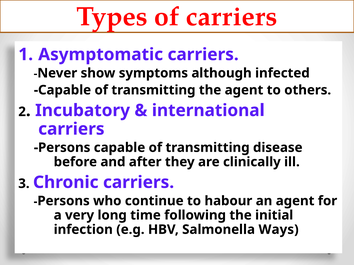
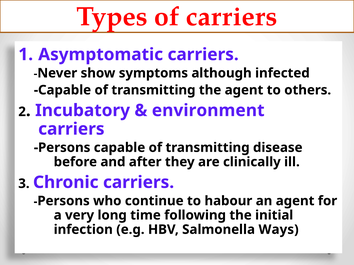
international: international -> environment (208, 111)
